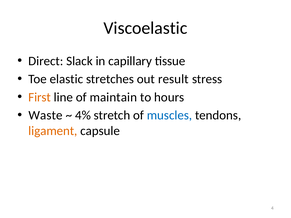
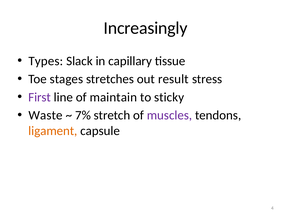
Viscoelastic: Viscoelastic -> Increasingly (145, 28)
Direct: Direct -> Types (46, 61)
elastic: elastic -> stages (66, 79)
First colour: orange -> purple (40, 97)
hours: hours -> sticky (169, 97)
4%: 4% -> 7% (83, 115)
muscles colour: blue -> purple (170, 115)
